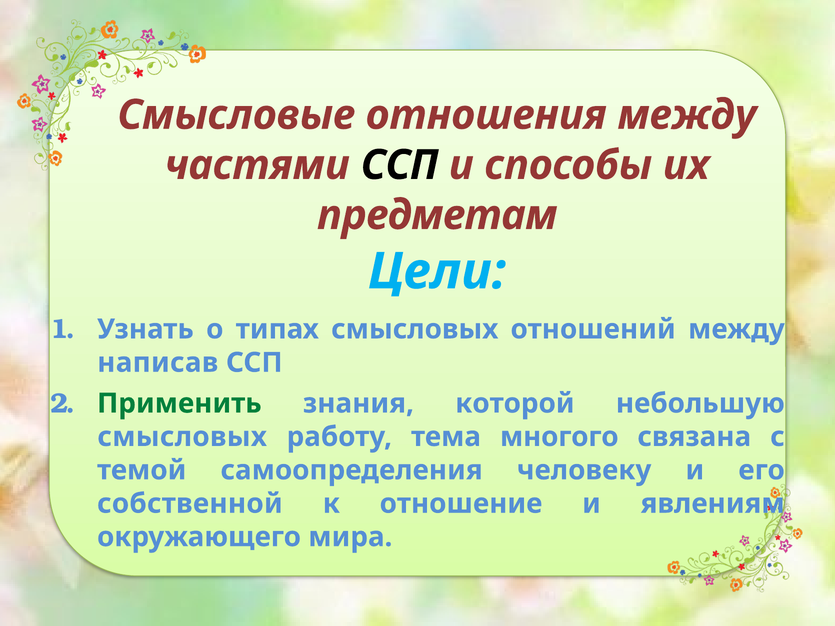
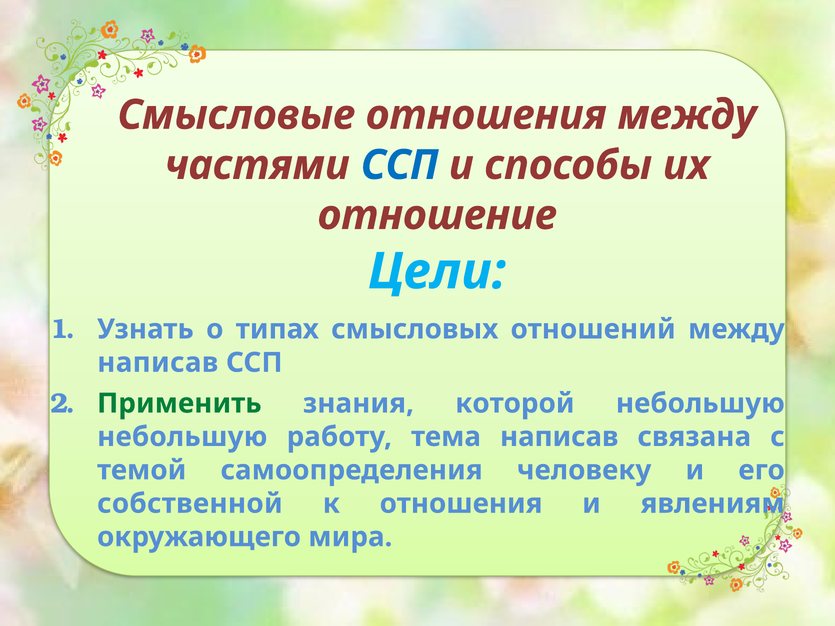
ССП colour: black -> blue (399, 165)
предметам: предметам -> отношение (437, 215)
смысловых: смысловых -> небольшую (182, 437)
тема многого: многого -> написав (559, 437)
к отношение: отношение -> отношения (461, 504)
